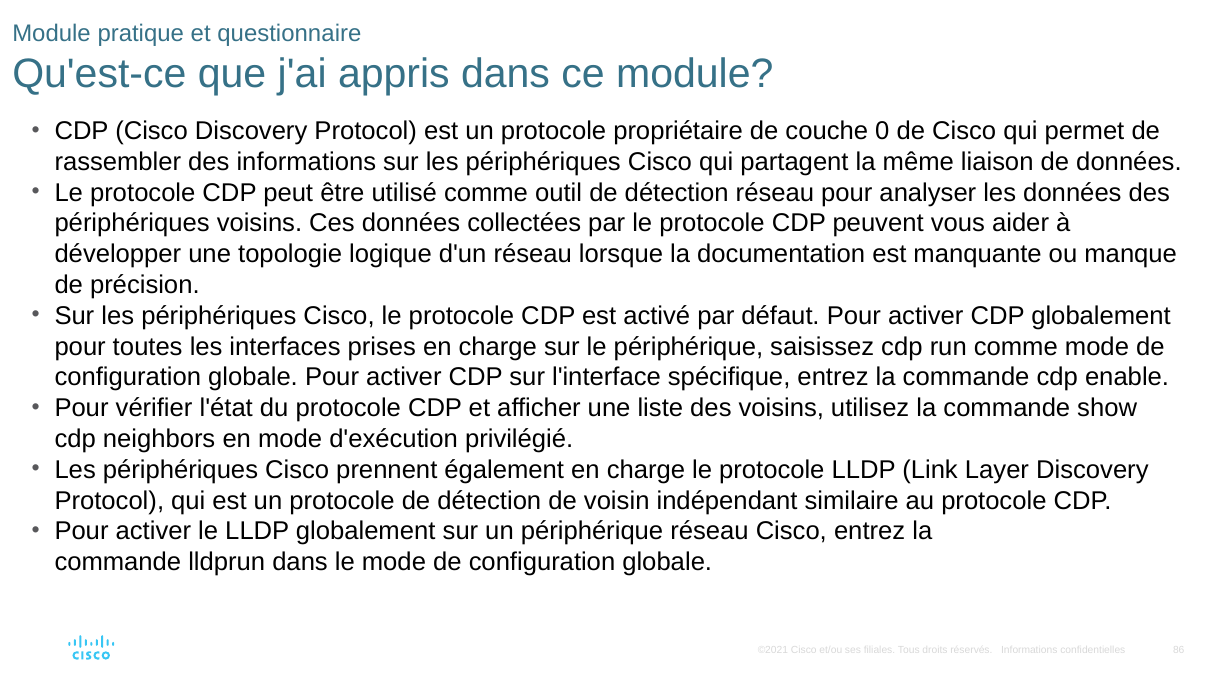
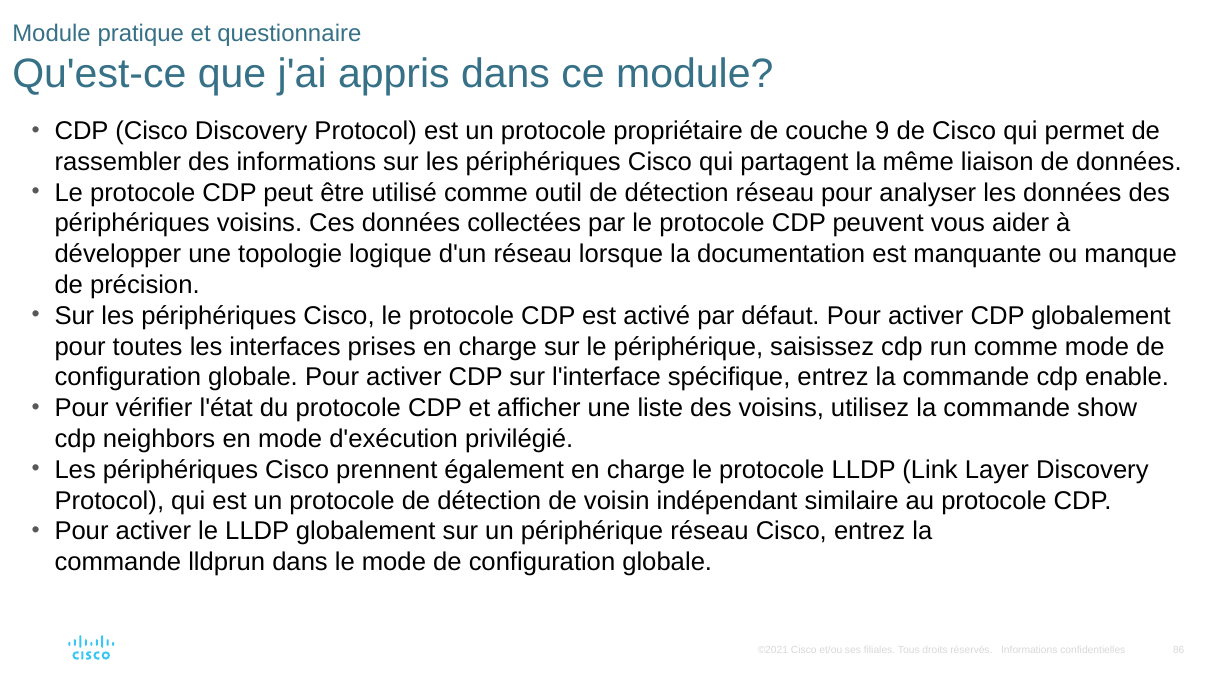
0: 0 -> 9 (882, 131)
